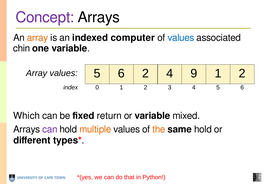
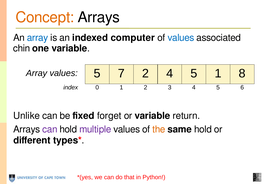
Concept colour: purple -> orange (45, 17)
array colour: orange -> blue (38, 38)
5 6: 6 -> 7 (121, 74)
4 9: 9 -> 5 (194, 74)
2: 2 -> 8 (242, 74)
Which: Which -> Unlike (27, 116)
return: return -> forget (109, 116)
mixed: mixed -> return (186, 116)
multiple colour: orange -> purple (95, 129)
